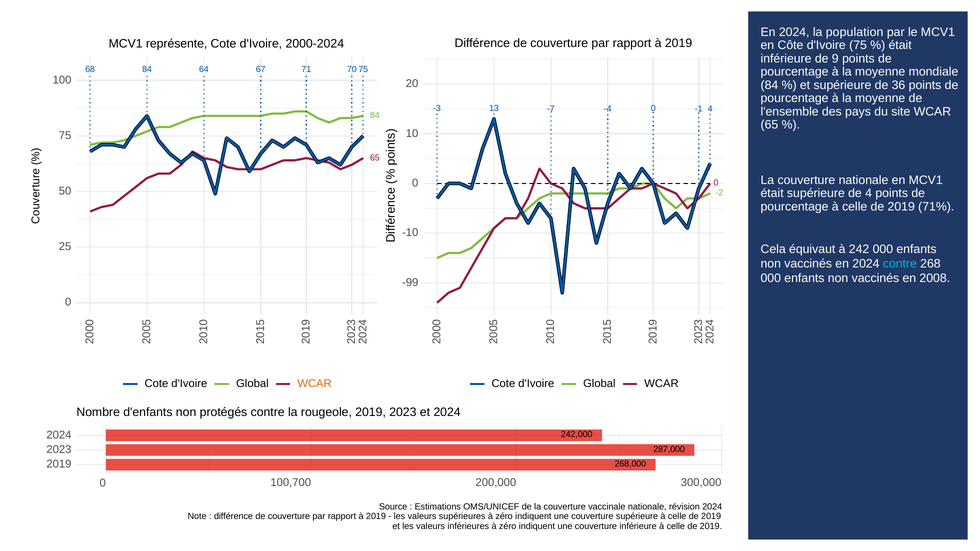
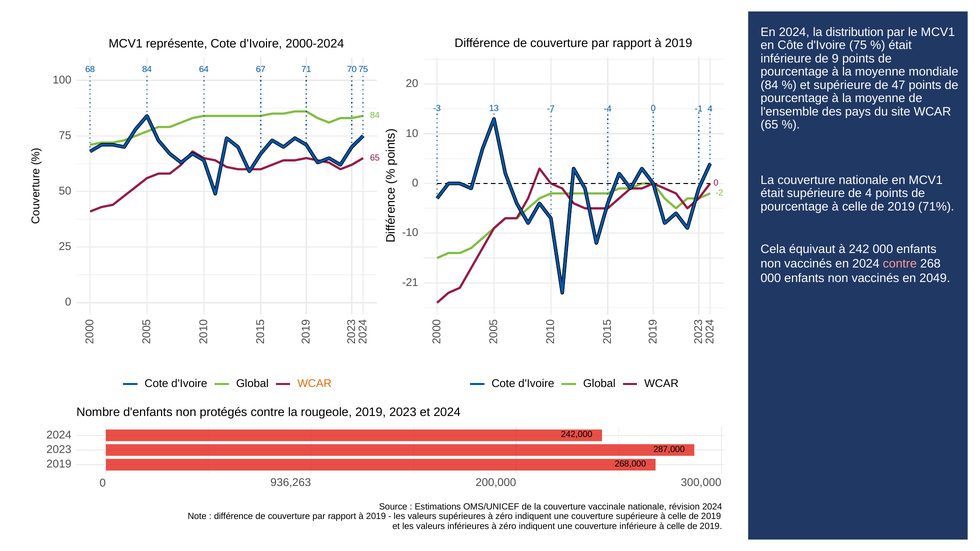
population: population -> distribution (855, 32)
36: 36 -> 47 (898, 85)
contre colour: light blue -> pink (900, 264)
2008: 2008 -> 2049 (935, 279)
-99: -99 -> -21 (410, 283)
100,700: 100,700 -> 936,263 (291, 483)
